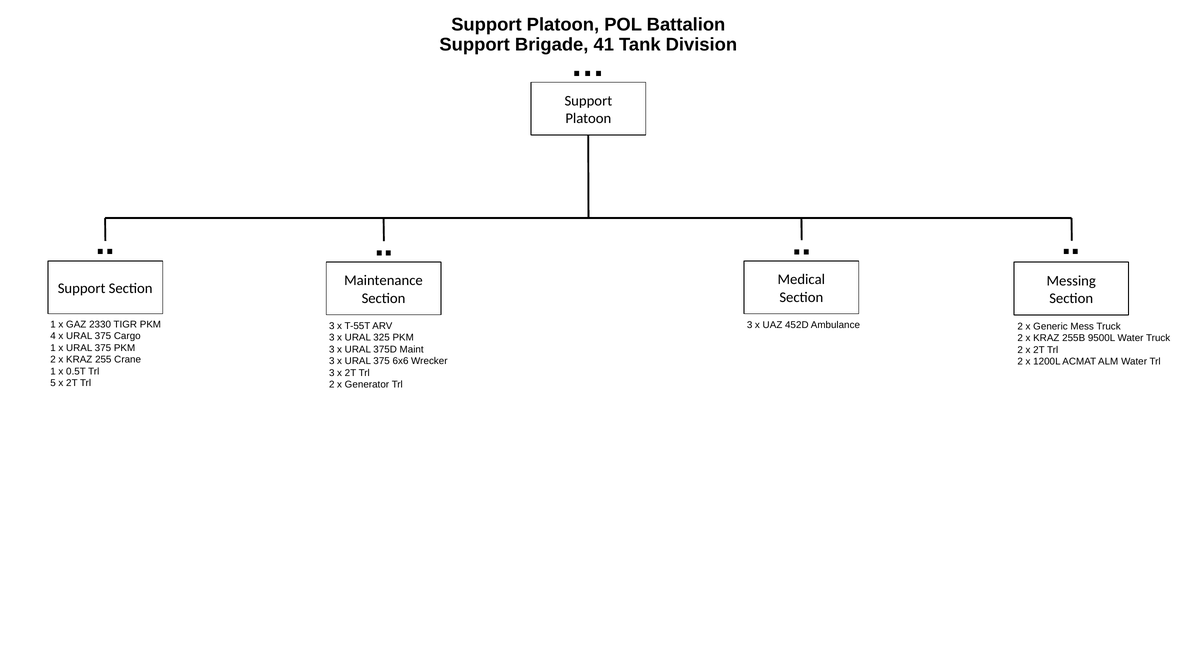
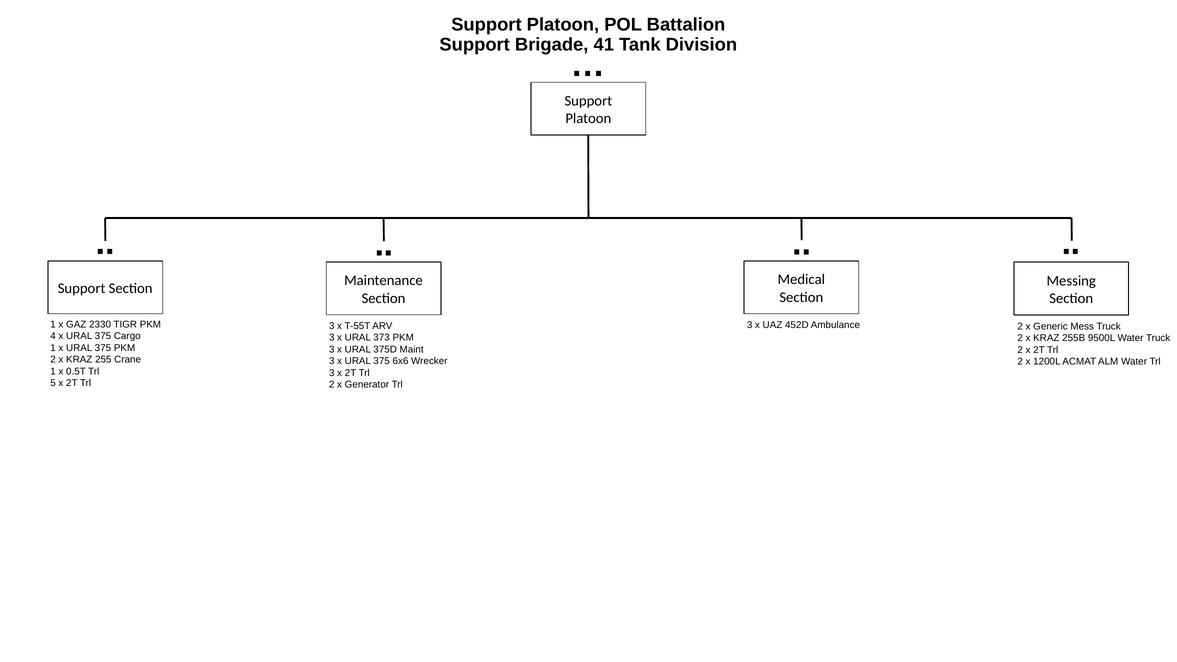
325: 325 -> 373 (382, 338)
